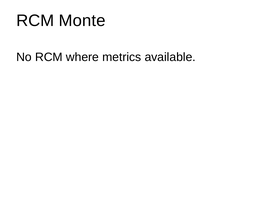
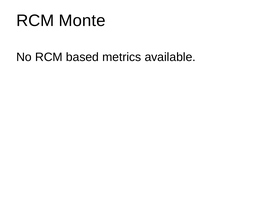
where: where -> based (82, 57)
